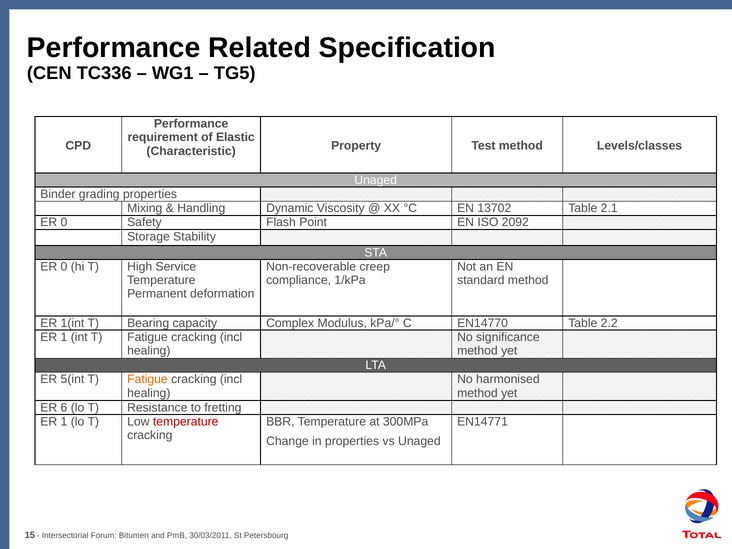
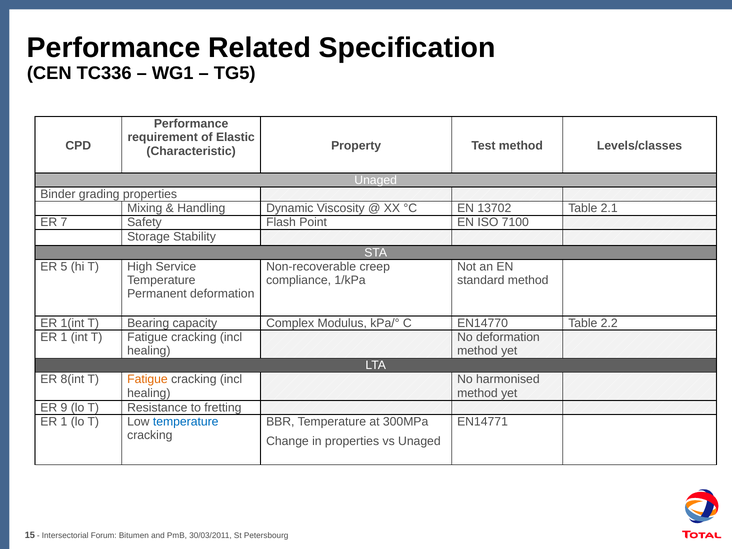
0: 0 -> 7 (64, 222)
2092: 2092 -> 7100 (515, 222)
0: 0 -> 5 (64, 267)
No significance: significance -> deformation (508, 337)
5(int: 5(int -> 8(int (72, 379)
6: 6 -> 9 (64, 408)
temperature colour: red -> blue (186, 422)
